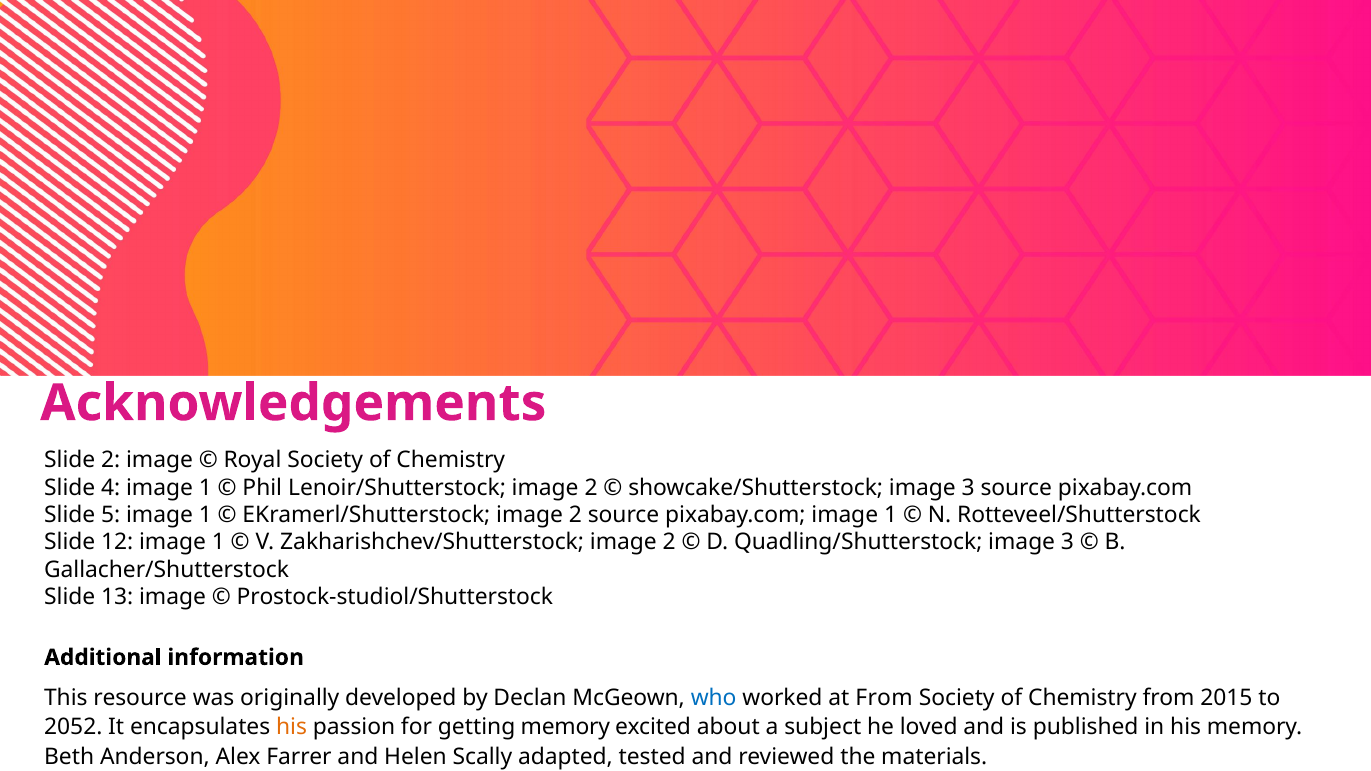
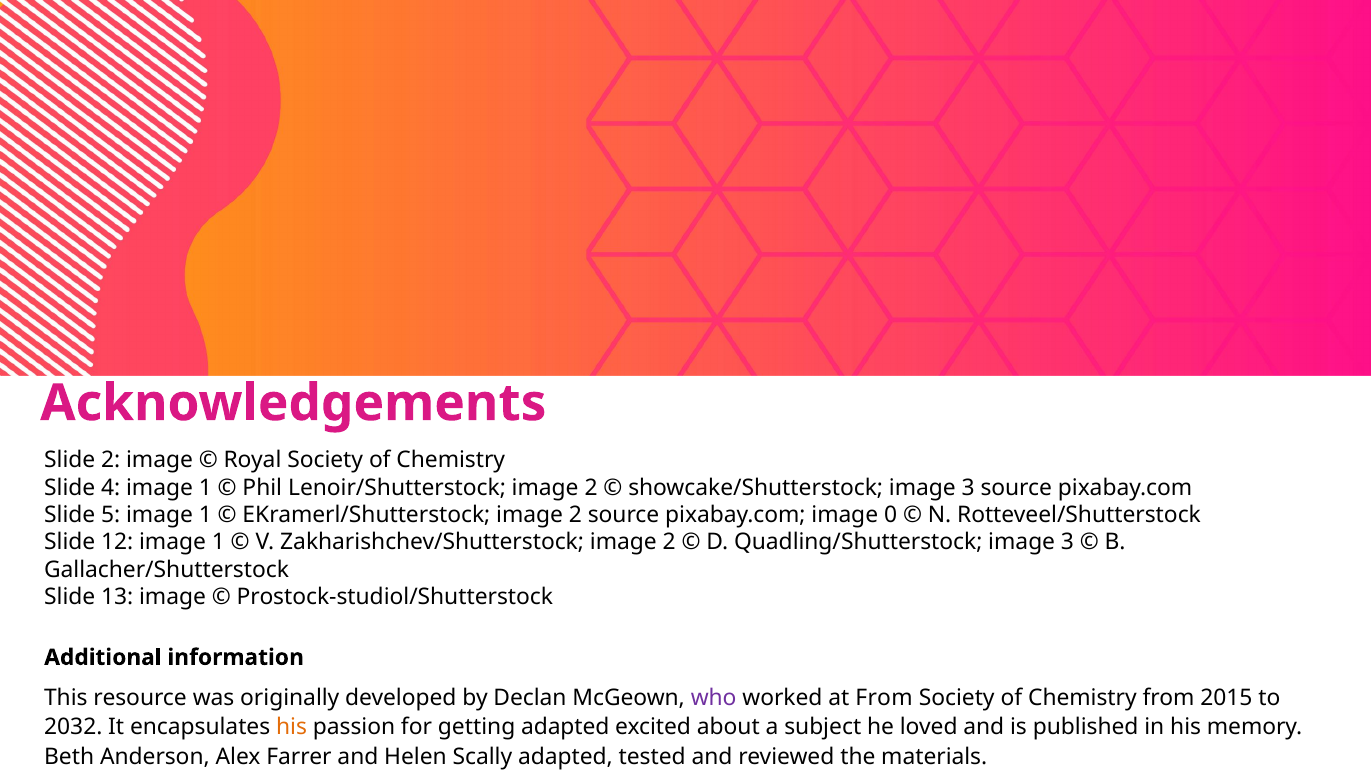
pixabay.com image 1: 1 -> 0 (891, 515)
who colour: blue -> purple (714, 698)
2052: 2052 -> 2032 (73, 727)
getting memory: memory -> adapted (565, 727)
